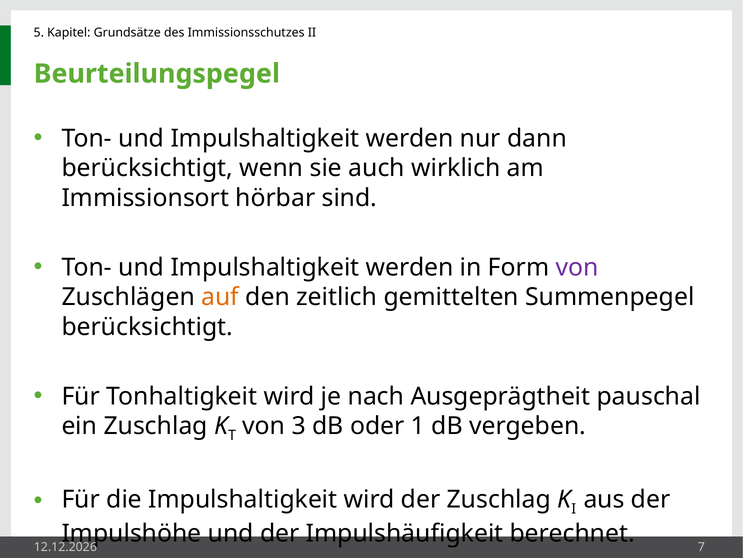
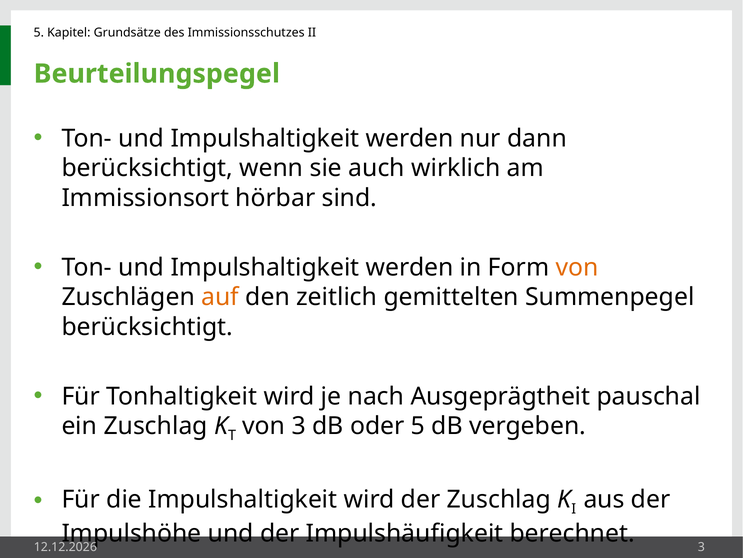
von colour: purple -> orange (577, 267)
oder 1: 1 -> 5 (418, 426)
7: 7 -> 3 (701, 546)
